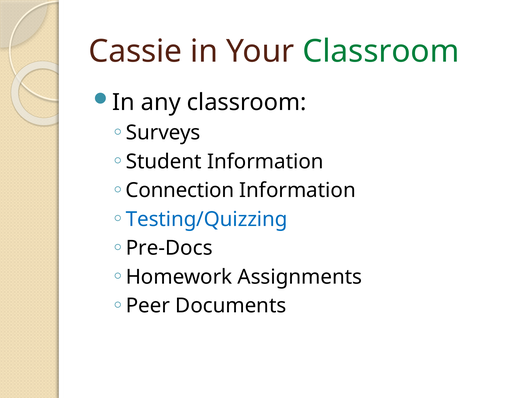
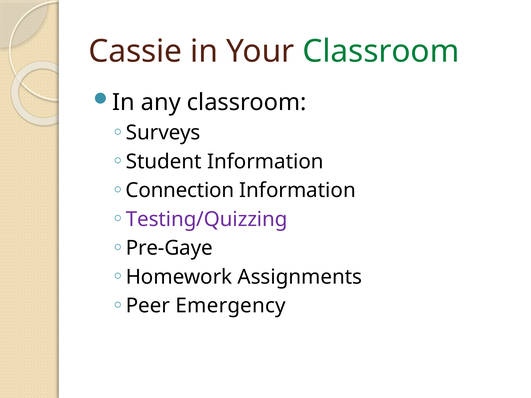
Testing/Quizzing colour: blue -> purple (207, 219)
Pre-Docs: Pre-Docs -> Pre-Gaye (169, 248)
Documents: Documents -> Emergency (231, 306)
